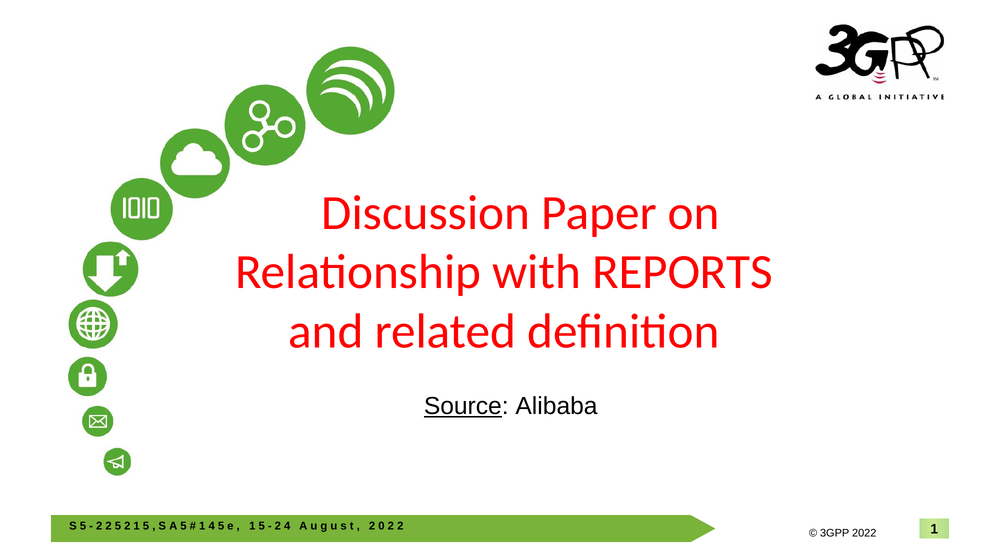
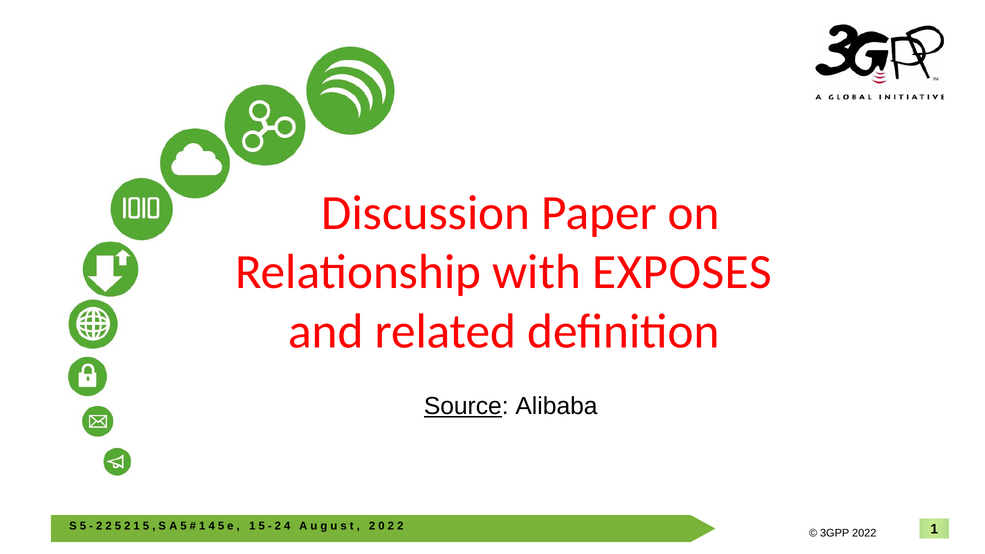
REPORTS: REPORTS -> EXPOSES (682, 272)
